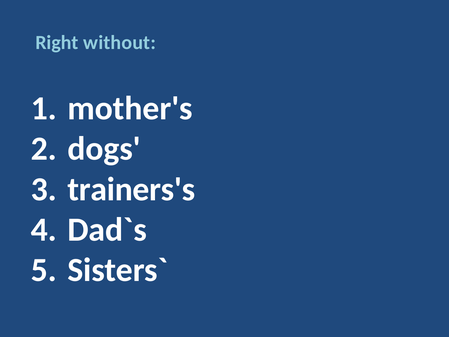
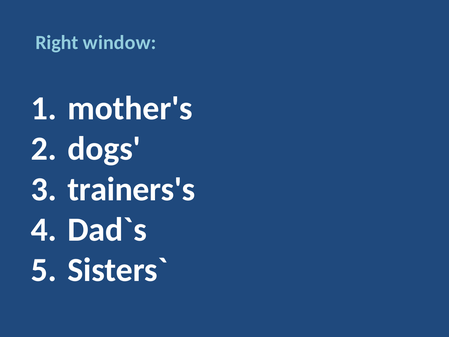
without: without -> window (120, 43)
